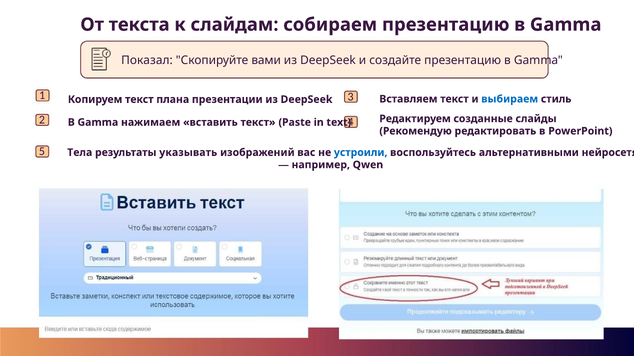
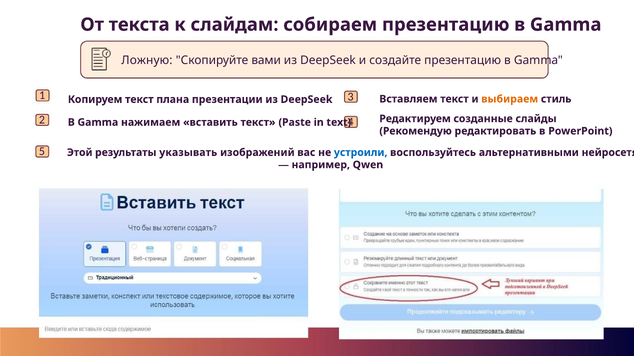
Показал: Показал -> Ложную (147, 60)
выбираем colour: blue -> orange (510, 99)
Тела: Тела -> Этой (80, 153)
